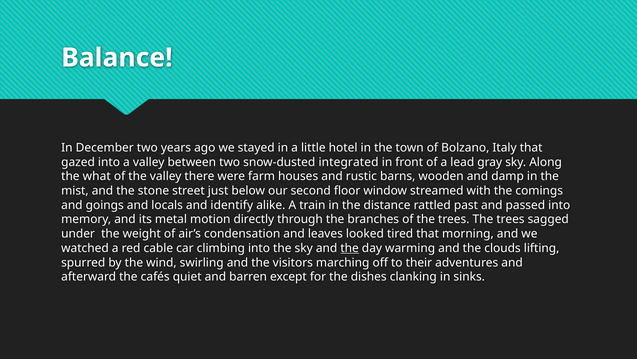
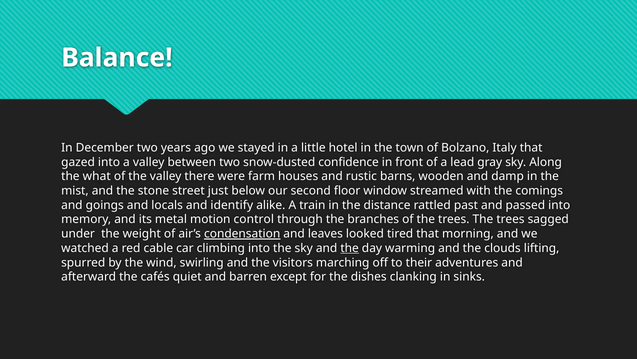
integrated: integrated -> confidence (349, 162)
directly: directly -> control (254, 219)
condensation underline: none -> present (242, 233)
